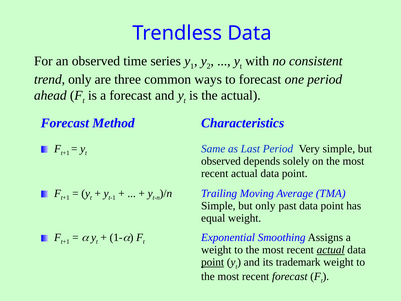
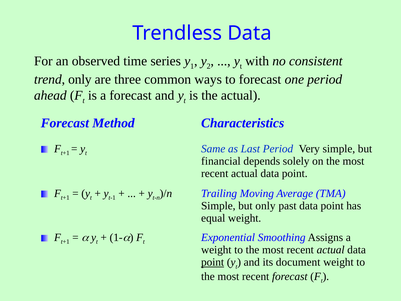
observed: observed -> financial (221, 161)
actual underline: present -> none (331, 250)
trademark: trademark -> document (298, 262)
